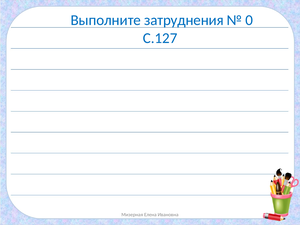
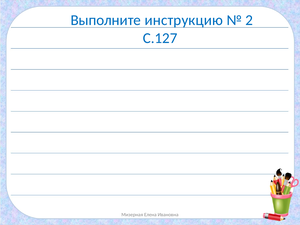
затруднения: затруднения -> инструкцию (184, 20)
0: 0 -> 2 (249, 20)
